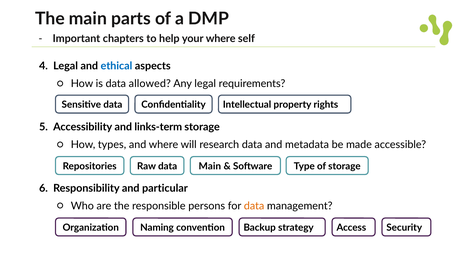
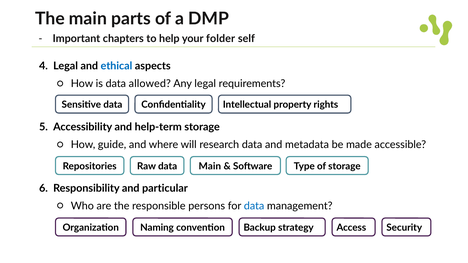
your where: where -> folder (221, 39)
links-term: links-term -> help-term (158, 127)
types: types -> guide (112, 145)
data colour: orange -> blue (254, 206)
